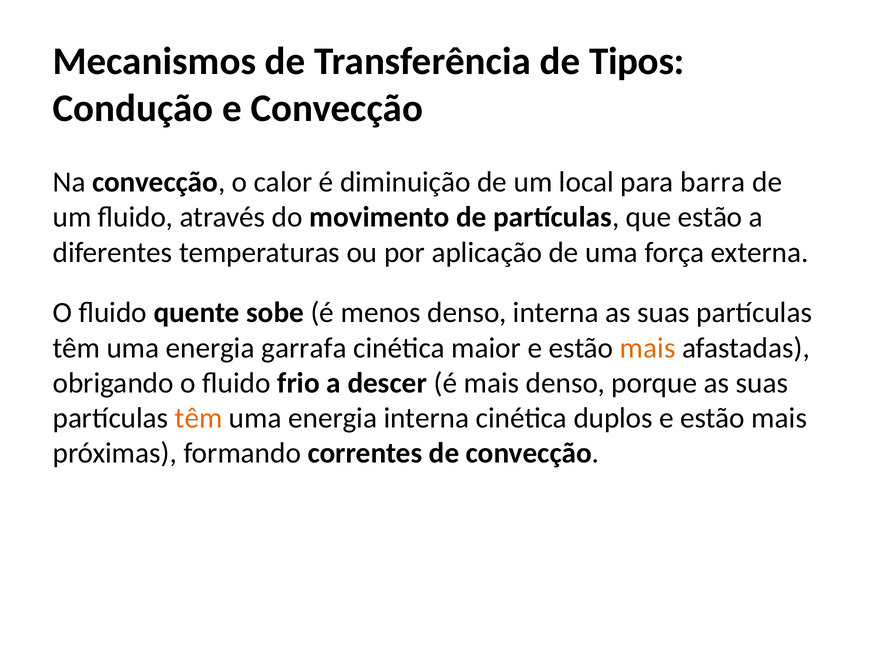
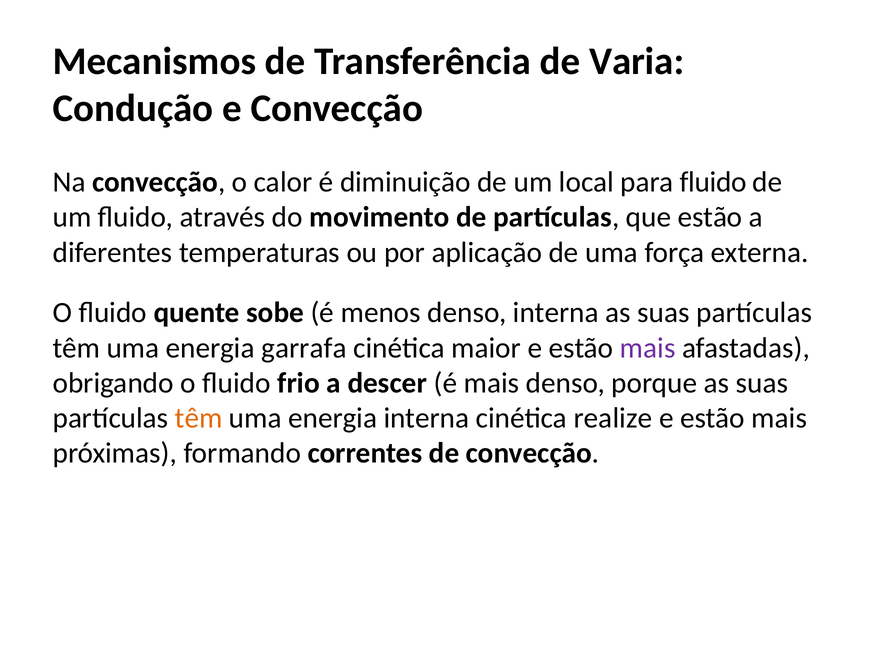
Tipos: Tipos -> Varia (637, 61)
para barra: barra -> fluido (713, 182)
mais colour: orange -> purple (648, 348)
duplos: duplos -> realize (613, 418)
